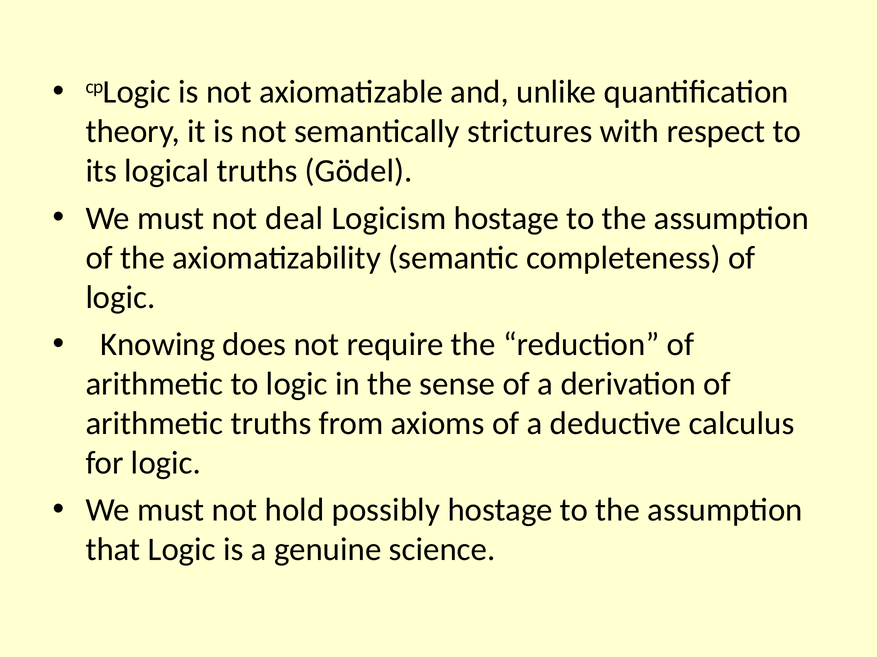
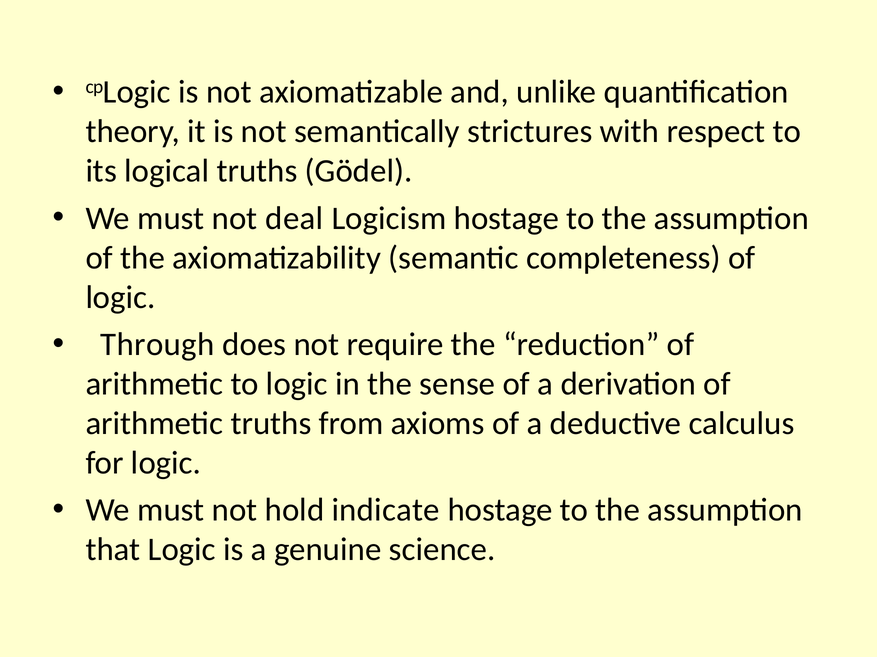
Knowing: Knowing -> Through (157, 345)
possibly: possibly -> indicate (386, 511)
